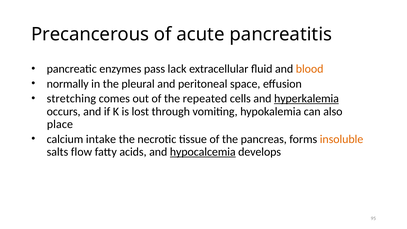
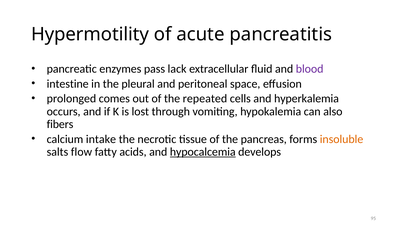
Precancerous: Precancerous -> Hypermotility (90, 34)
blood colour: orange -> purple (310, 69)
normally: normally -> intestine (68, 84)
stretching: stretching -> prolonged (71, 99)
hyperkalemia underline: present -> none (306, 99)
place: place -> fibers (60, 124)
